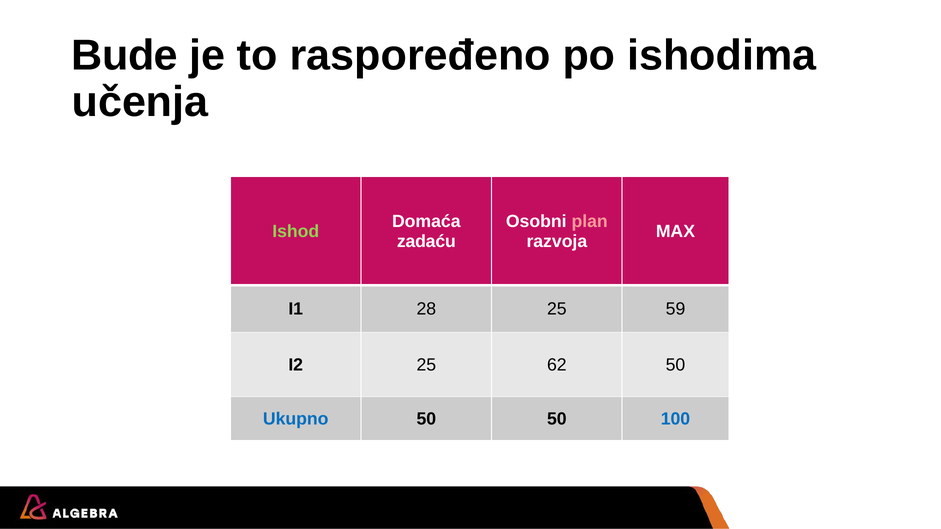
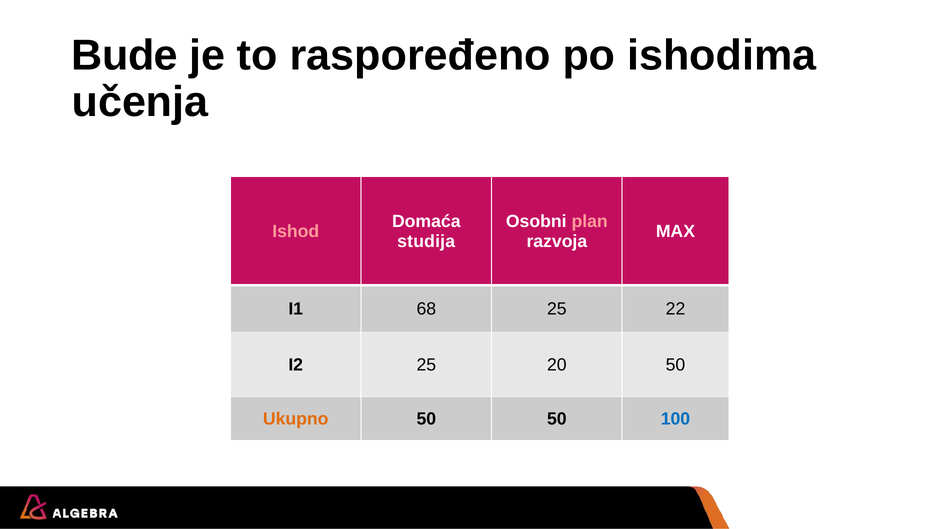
Ishod colour: light green -> pink (296, 231)
zadaću: zadaću -> studija (426, 241)
28: 28 -> 68 (426, 309)
59: 59 -> 22 (676, 309)
62: 62 -> 20 (557, 365)
Ukupno colour: blue -> orange (296, 419)
